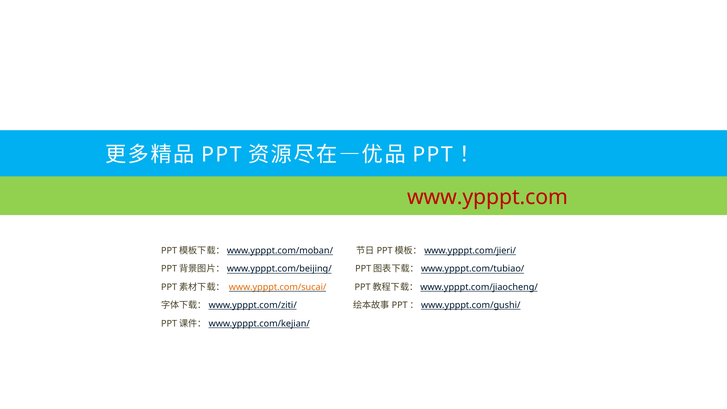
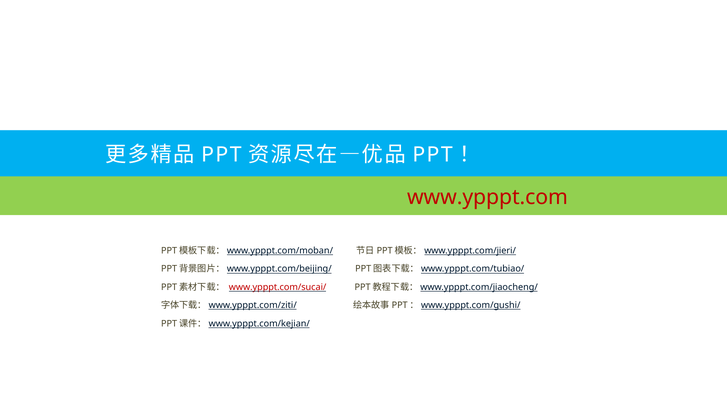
www.ypppt.com/sucai/ colour: orange -> red (278, 287)
